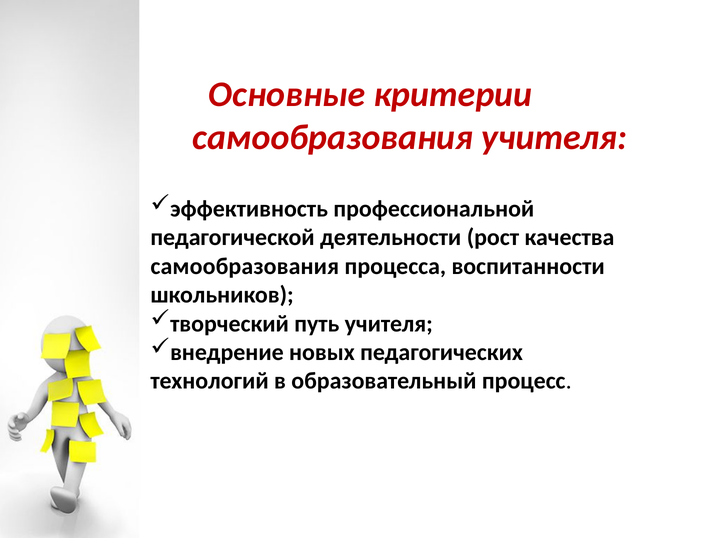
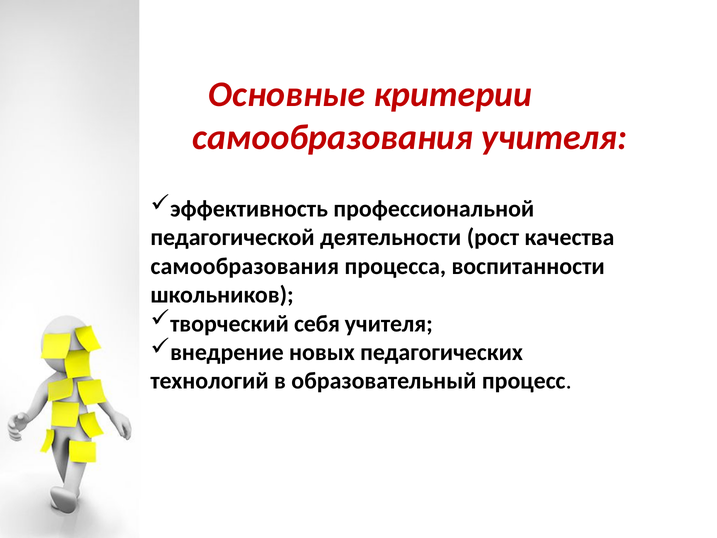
путь: путь -> себя (317, 323)
